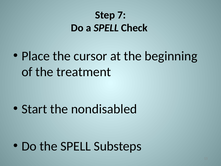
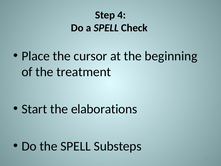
7: 7 -> 4 (122, 15)
nondisabled: nondisabled -> elaborations (104, 109)
